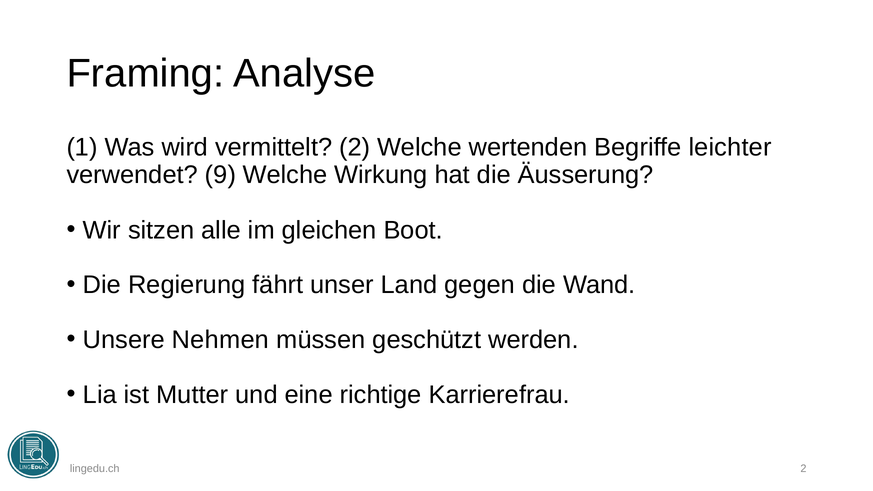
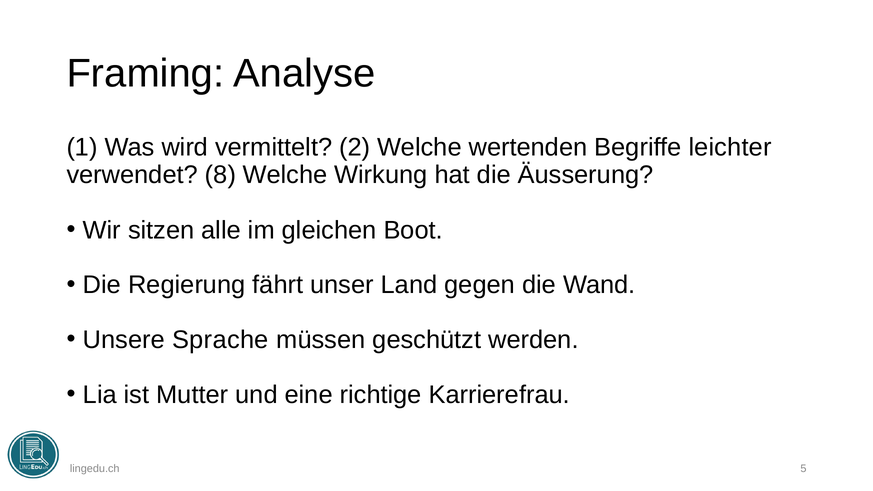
9: 9 -> 8 (220, 175)
Nehmen: Nehmen -> Sprache (220, 340)
lingedu.ch 2: 2 -> 5 (803, 469)
